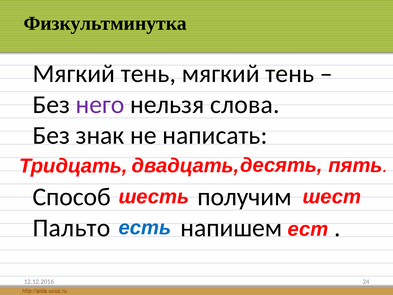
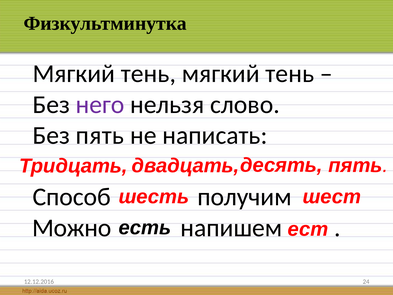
слова: слова -> слово (245, 104)
Без знак: знак -> пять (100, 135)
Пальто: Пальто -> Можно (72, 228)
есть colour: blue -> black (145, 228)
